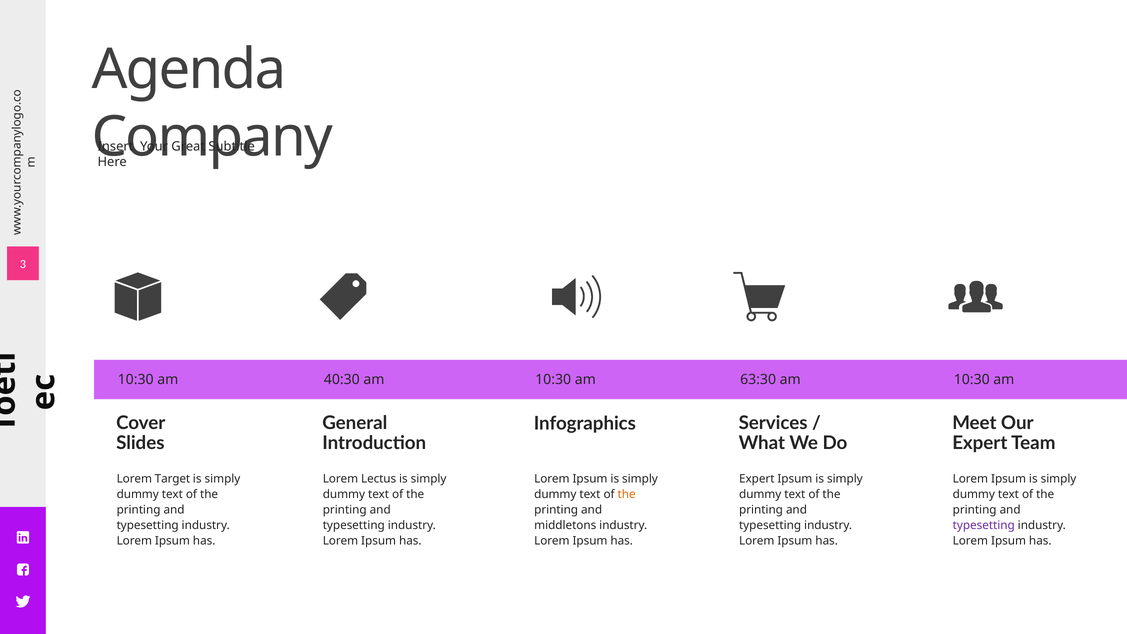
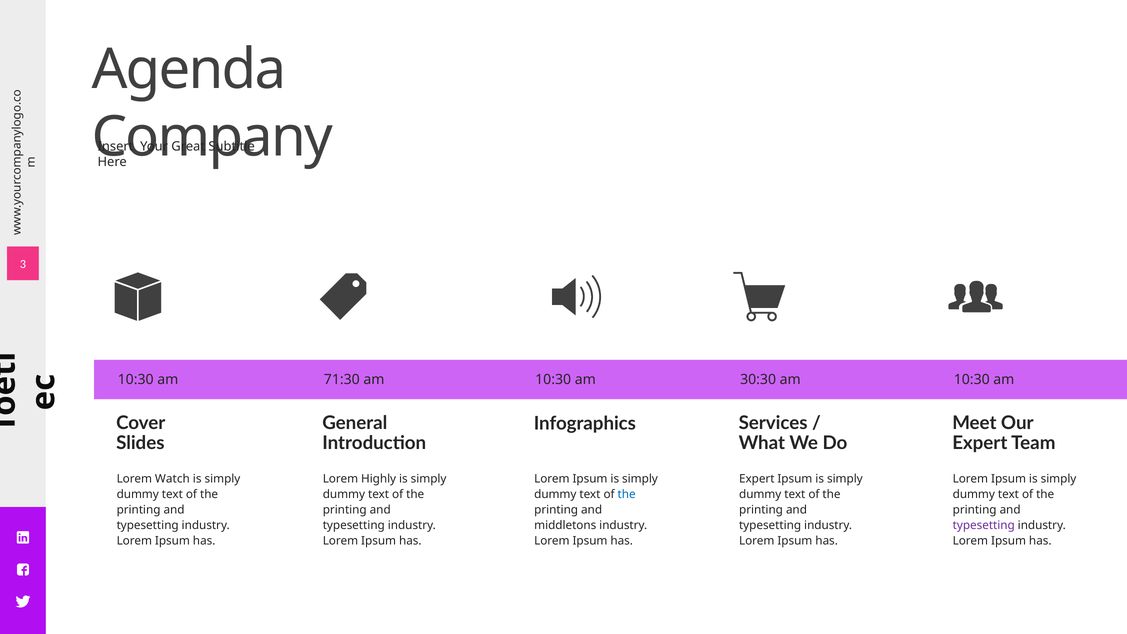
40:30: 40:30 -> 71:30 (342, 379)
63:30: 63:30 -> 30:30 (758, 379)
Target: Target -> Watch (172, 479)
Lectus: Lectus -> Highly (379, 479)
the colour: orange -> blue (627, 494)
